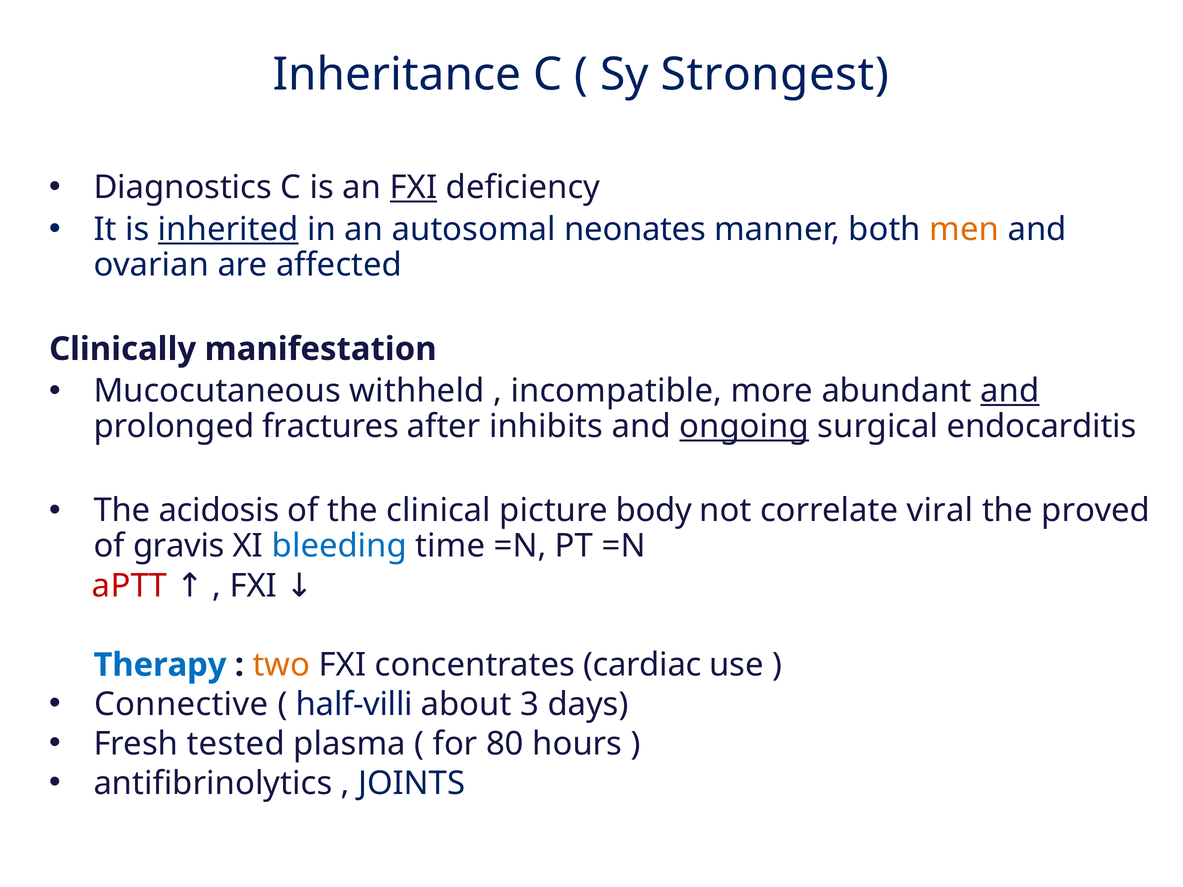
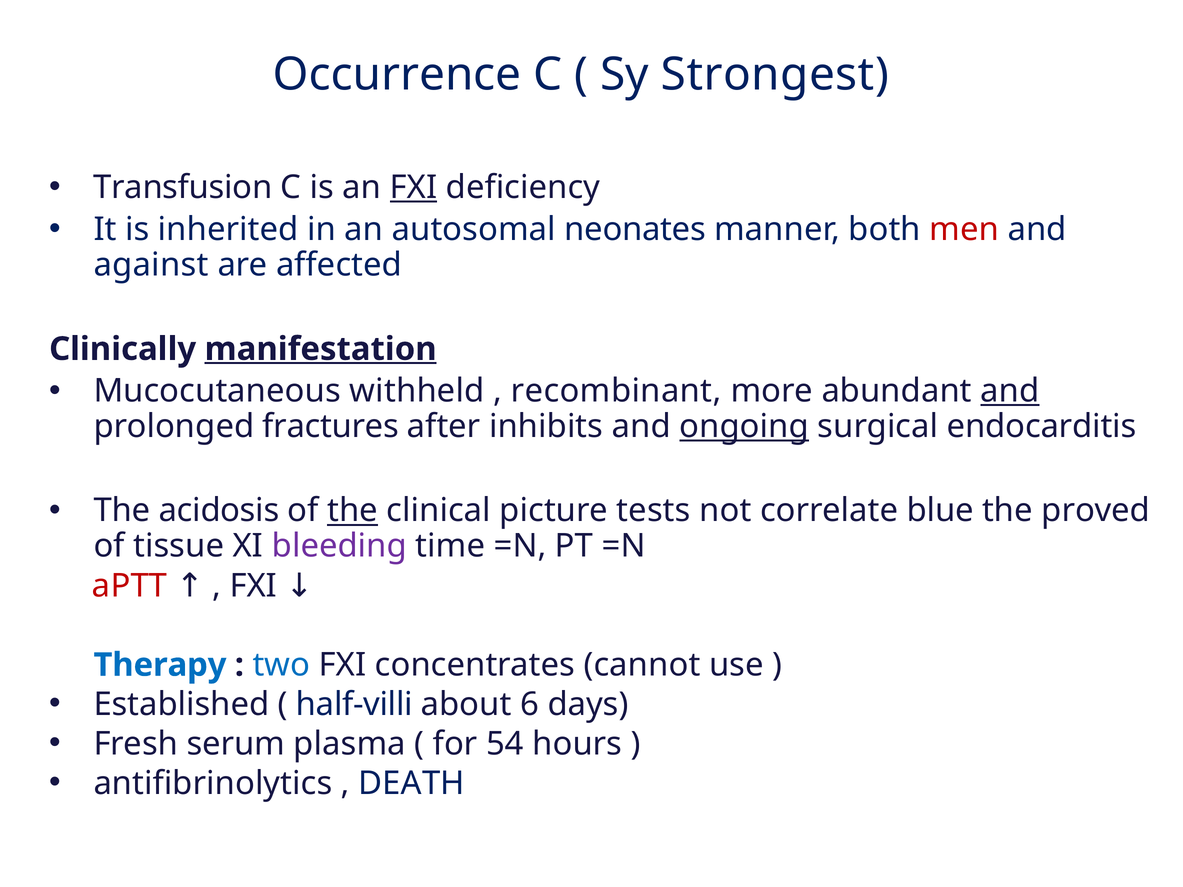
Inheritance: Inheritance -> Occurrence (397, 75)
Diagnostics: Diagnostics -> Transfusion (183, 187)
inherited underline: present -> none (228, 230)
men colour: orange -> red (964, 230)
ovarian: ovarian -> against (151, 265)
manifestation underline: none -> present (321, 349)
incompatible: incompatible -> recombinant (616, 391)
the underline: none -> present (353, 511)
body: body -> tests (654, 511)
viral: viral -> blue (940, 511)
gravis: gravis -> tissue (179, 546)
bleeding colour: blue -> purple (339, 546)
two colour: orange -> blue (281, 665)
cardiac: cardiac -> cannot (642, 665)
Connective: Connective -> Established (181, 705)
3: 3 -> 6 (530, 705)
tested: tested -> serum (236, 744)
80: 80 -> 54 (505, 744)
JOINTS: JOINTS -> DEATH (412, 783)
